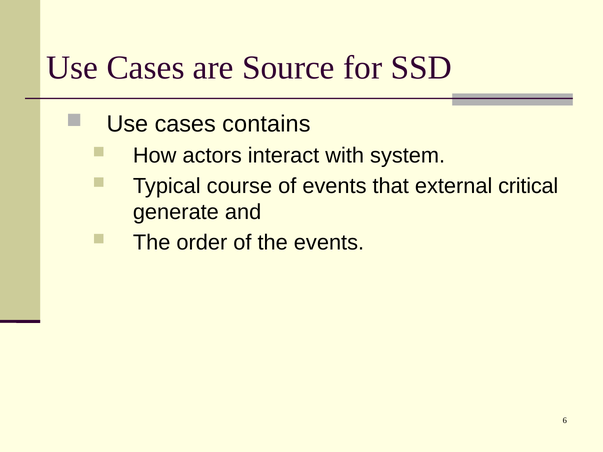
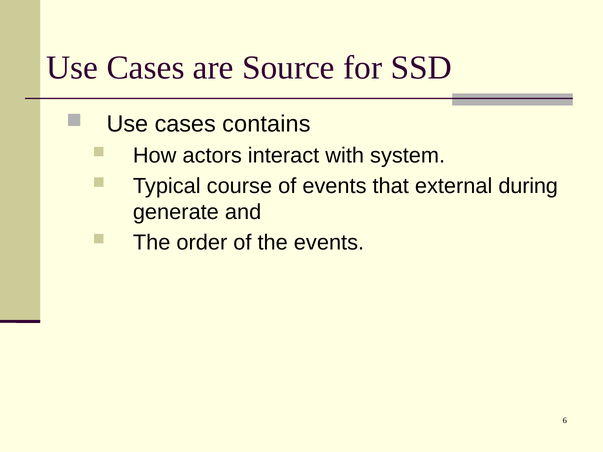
critical: critical -> during (528, 186)
